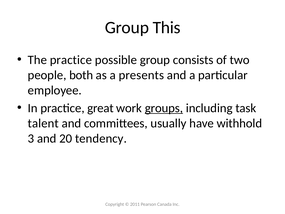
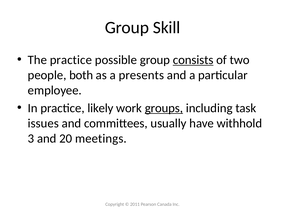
This: This -> Skill (167, 28)
consists underline: none -> present (193, 60)
great: great -> likely (100, 108)
talent: talent -> issues (43, 123)
tendency: tendency -> meetings (101, 138)
